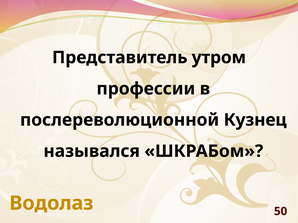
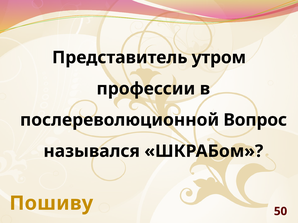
Кузнец: Кузнец -> Вопрос (255, 120)
Водолаз: Водолаз -> Пошиву (51, 204)
